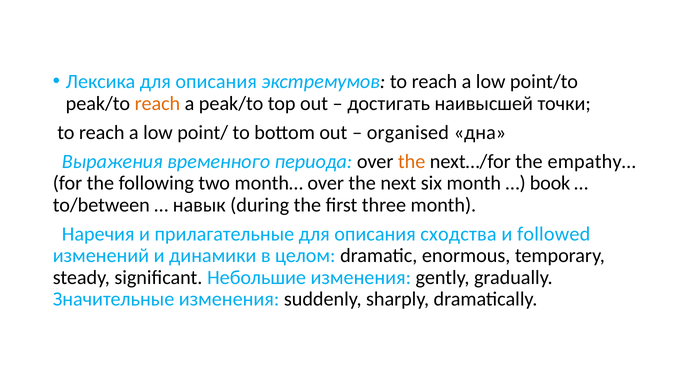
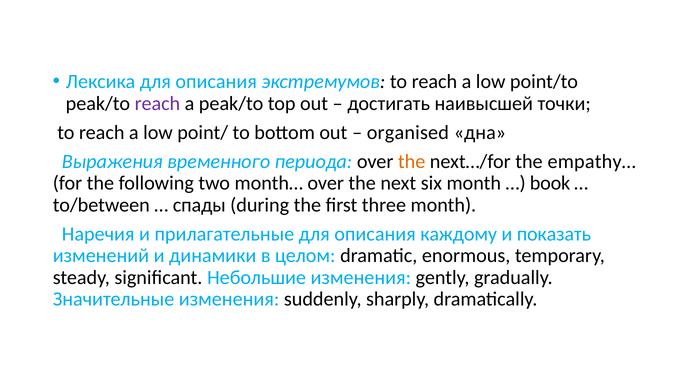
reach colour: orange -> purple (157, 103)
навык: навык -> спады (199, 205)
сходства: сходства -> каждому (459, 234)
followed: followed -> показать (554, 234)
